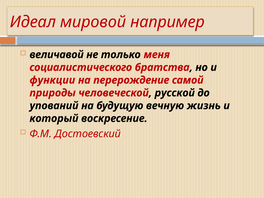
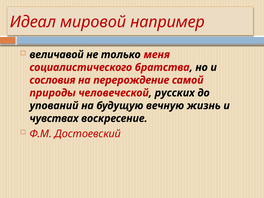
функции: функции -> сословия (52, 80)
русской: русской -> русских (175, 93)
который: который -> чувствах (54, 118)
